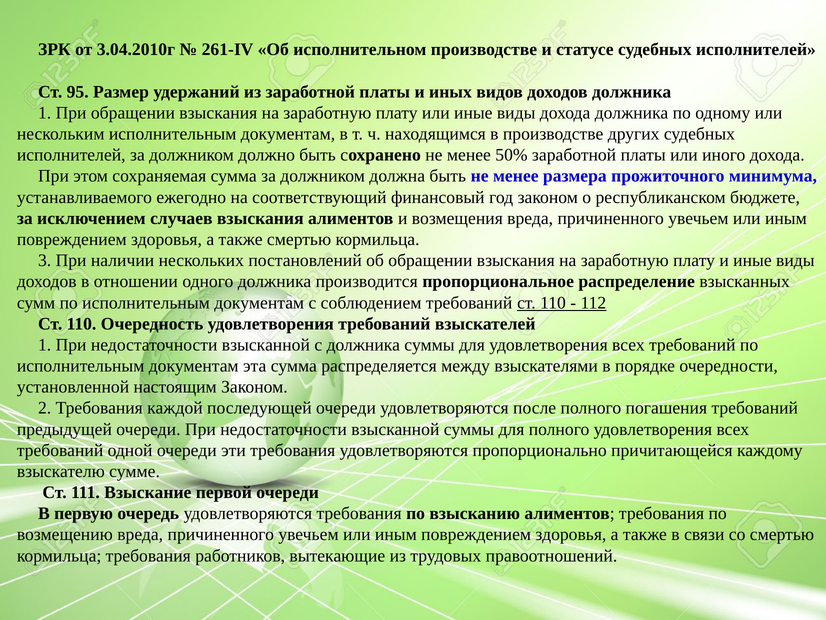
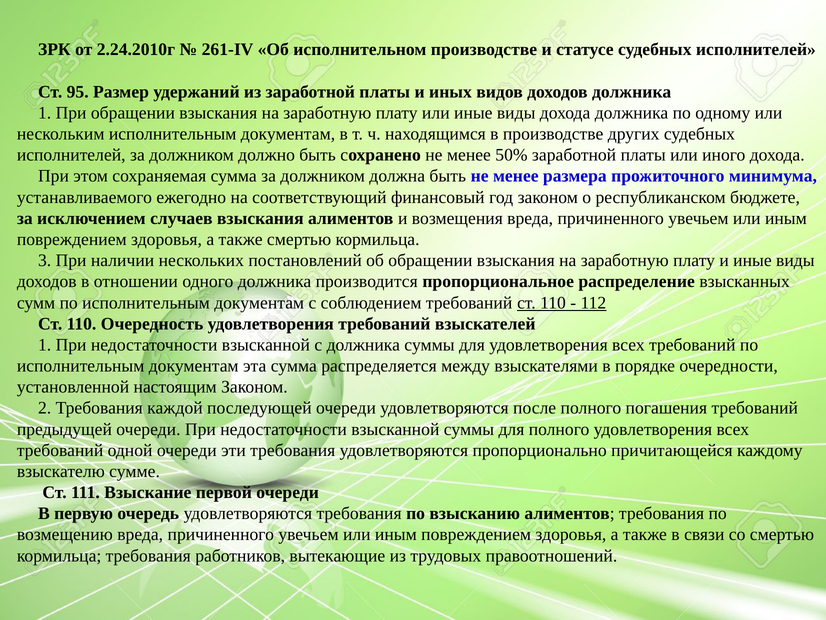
3.04.2010г: 3.04.2010г -> 2.24.2010г (136, 50)
